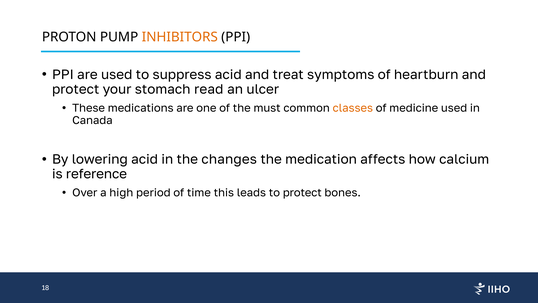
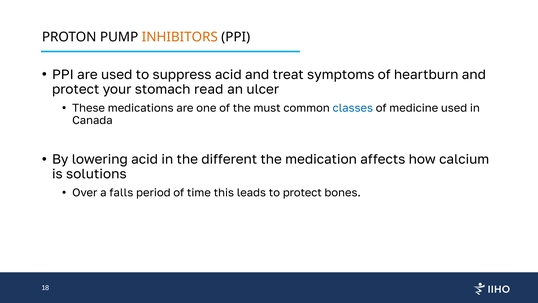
classes colour: orange -> blue (353, 108)
changes: changes -> different (229, 159)
reference: reference -> solutions (96, 174)
high: high -> falls (121, 193)
